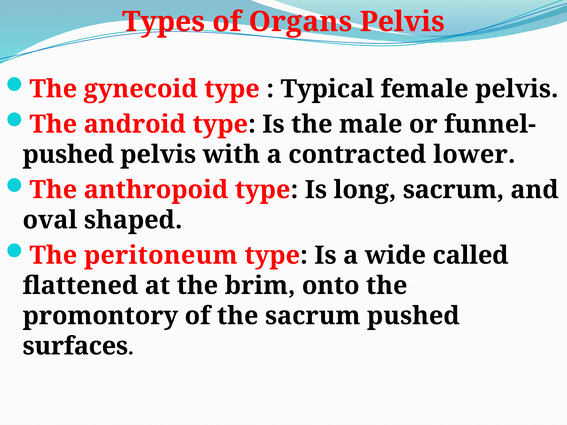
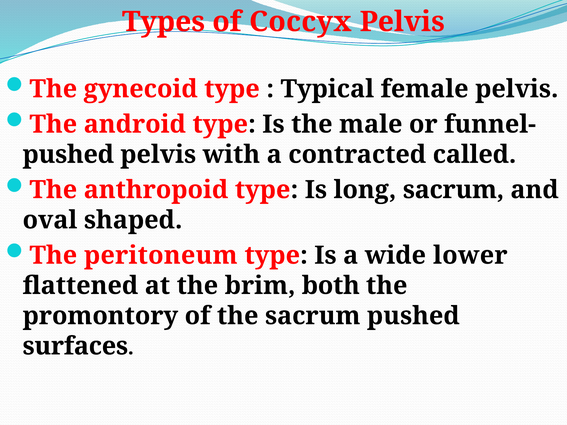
Organs: Organs -> Coccyx (300, 22)
lower: lower -> called (474, 155)
called: called -> lower (470, 256)
onto: onto -> both (331, 286)
